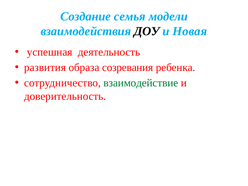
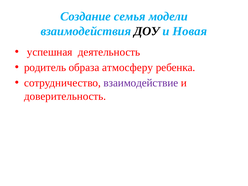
развития: развития -> родитель (45, 67)
созревания: созревания -> атмосферу (128, 67)
взаимодействие colour: green -> purple (141, 83)
